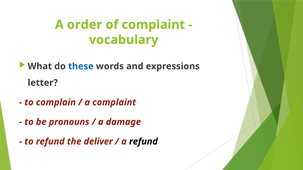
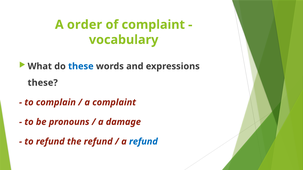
letter: letter -> these (43, 83)
the deliver: deliver -> refund (98, 142)
refund colour: black -> blue (143, 142)
